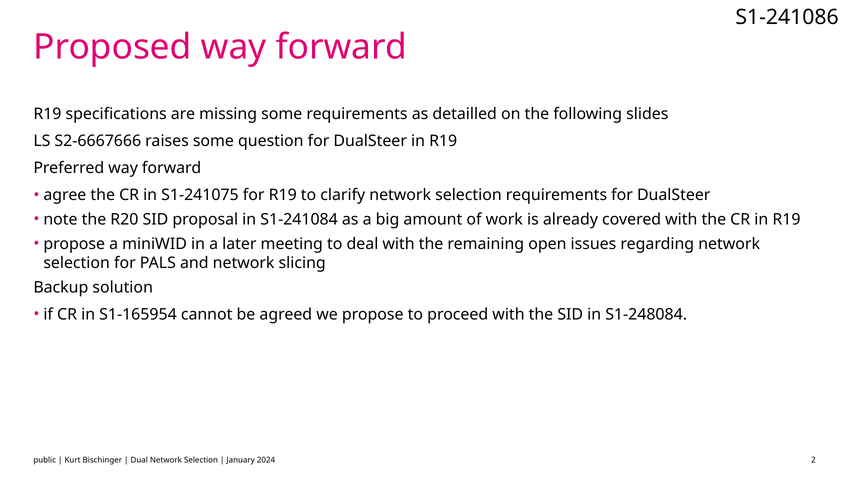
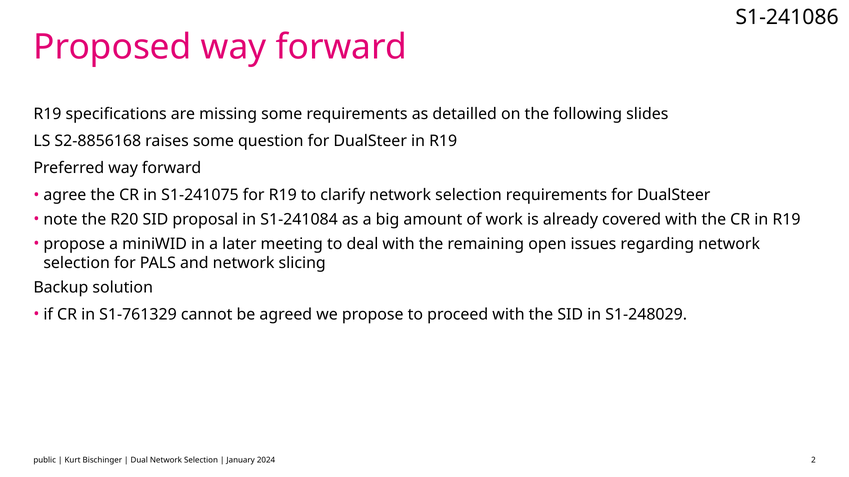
S2-6667666: S2-6667666 -> S2-8856168 (98, 141)
S1-165954: S1-165954 -> S1-761329 (138, 315)
S1-248084: S1-248084 -> S1-248029 (646, 315)
